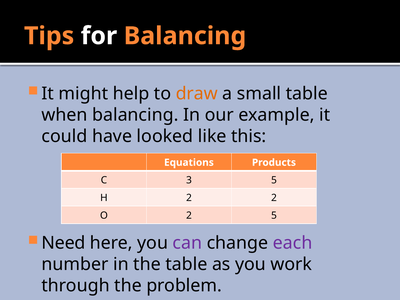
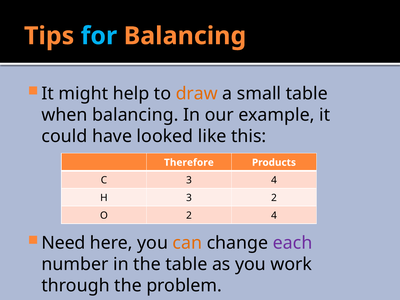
for colour: white -> light blue (99, 36)
Equations: Equations -> Therefore (189, 163)
3 5: 5 -> 4 (274, 180)
H 2: 2 -> 3 (189, 198)
2 5: 5 -> 4 (274, 215)
can colour: purple -> orange (187, 243)
